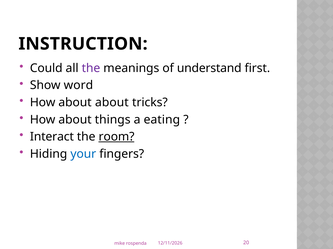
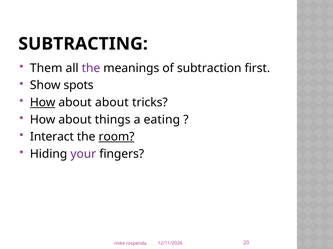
INSTRUCTION: INSTRUCTION -> SUBTRACTING (83, 44)
Could: Could -> Them (46, 68)
understand: understand -> subtraction (209, 68)
word: word -> spots (79, 86)
How underline: none -> present (43, 103)
your colour: blue -> purple (83, 154)
